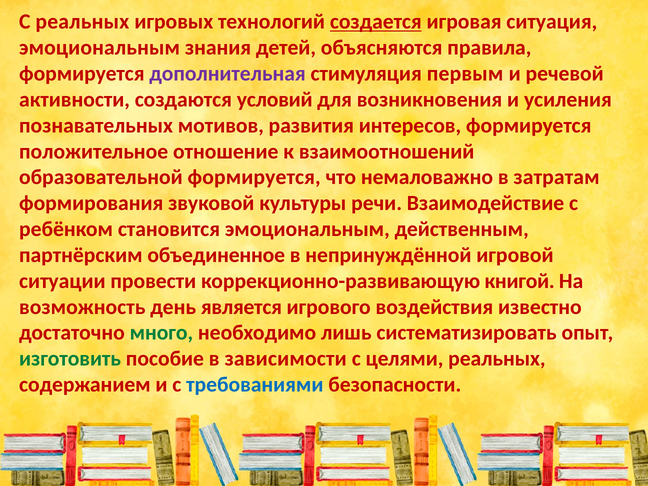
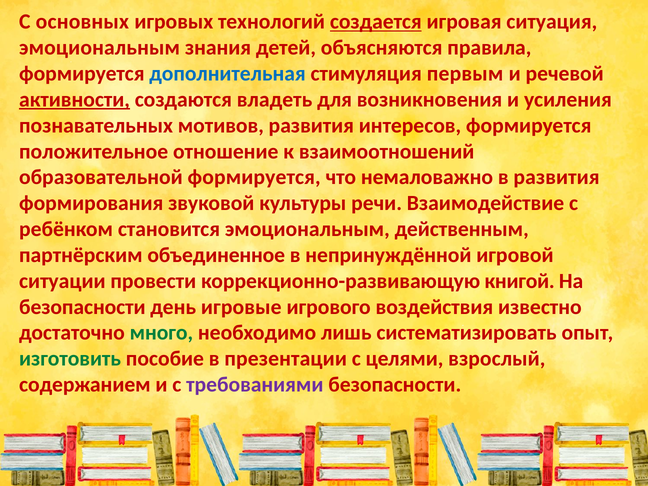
С реальных: реальных -> основных (82, 22)
дополнительная colour: purple -> blue (227, 74)
активности underline: none -> present (74, 100)
условий: условий -> владеть (275, 100)
в затратам: затратам -> развития (557, 177)
возможность: возможность -> безопасности (82, 307)
является: является -> игровые (241, 307)
зависимости: зависимости -> презентации (286, 359)
целями реальных: реальных -> взрослый (497, 359)
требованиями colour: blue -> purple (255, 385)
